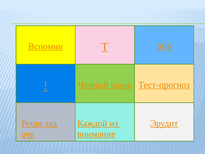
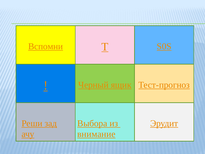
Каждой: Каждой -> Выбора (92, 123)
